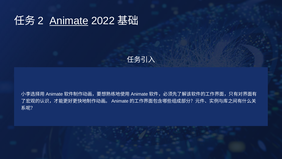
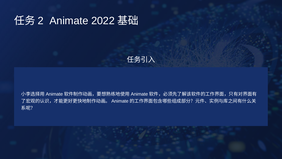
Animate underline: present -> none (69, 21)
